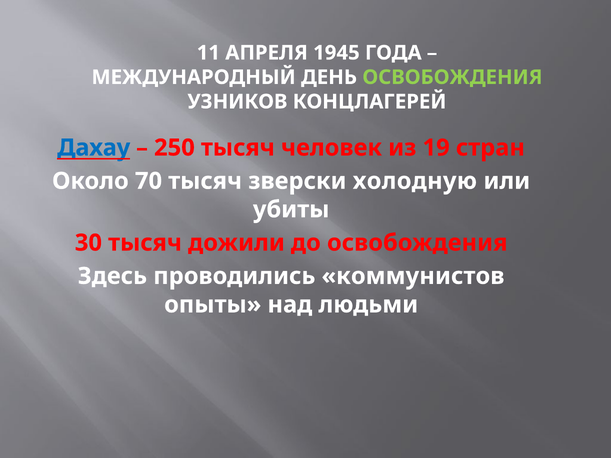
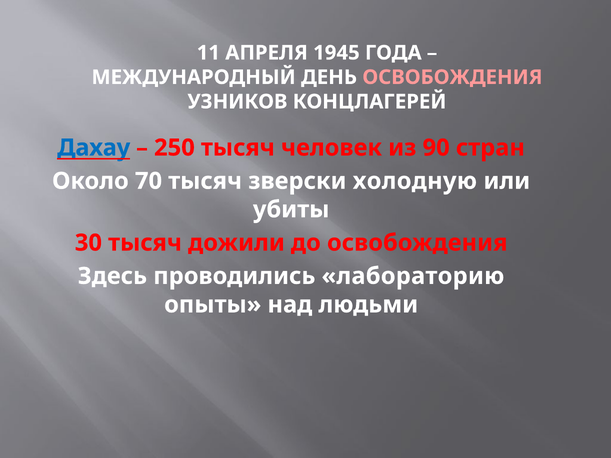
ОСВОБОЖДЕНИЯ colour: light green -> pink (452, 77)
19: 19 -> 90 (436, 148)
коммунистов: коммунистов -> лабораторию (413, 276)
